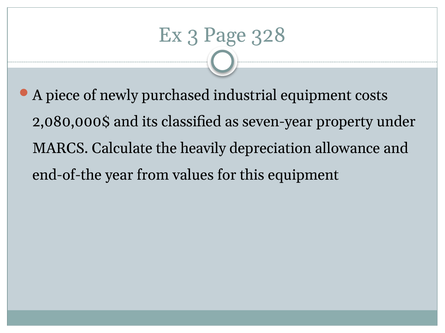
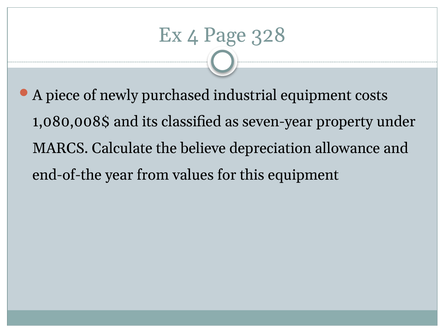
3: 3 -> 4 (193, 35)
2,080,000$: 2,080,000$ -> 1,080,008$ (71, 122)
heavily: heavily -> believe (203, 149)
